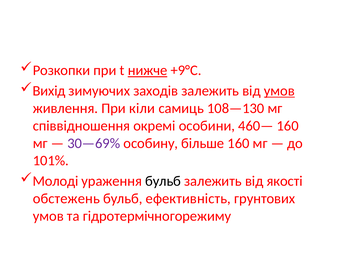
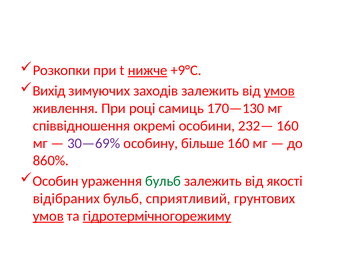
кіли: кіли -> році (142, 108)
108—130: 108—130 -> 170—130 (236, 108)
460—: 460— -> 232— (256, 126)
101%: 101% -> 860% (51, 160)
Молоді: Молоді -> Особин (56, 181)
бульб colour: black -> green (163, 181)
обстежень: обстежень -> відібраних (66, 198)
ефективність: ефективність -> сприятливий (188, 198)
умов underline: none -> present (48, 216)
гідротермічногорежиму underline: none -> present (157, 216)
